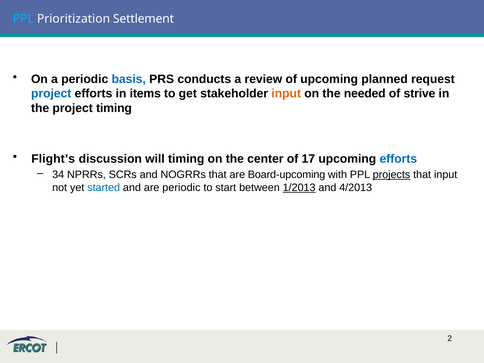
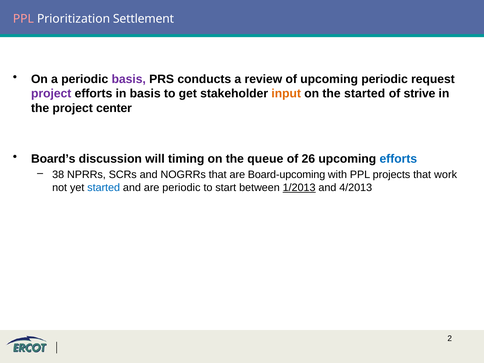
PPL colour: light blue -> pink (23, 19)
basis colour: blue -> purple (129, 79)
upcoming planned: planned -> periodic (385, 79)
project colour: blue -> purple (51, 94)
in items: items -> basis (145, 94)
the needed: needed -> started (365, 94)
project timing: timing -> center (114, 108)
Flight’s: Flight’s -> Board’s (53, 159)
center: center -> queue (265, 159)
17: 17 -> 26 (308, 159)
34: 34 -> 38 (58, 175)
projects underline: present -> none (392, 175)
that input: input -> work (446, 175)
